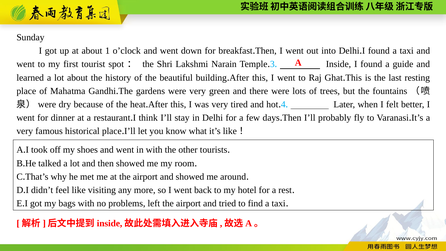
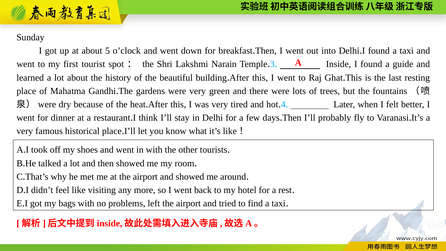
1: 1 -> 5 (108, 51)
